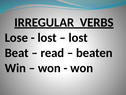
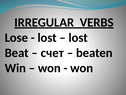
read: read -> счет (52, 53)
